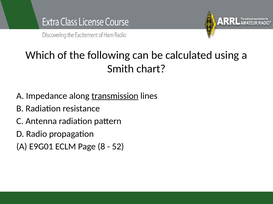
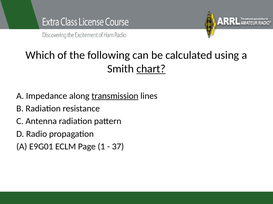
chart underline: none -> present (151, 69)
8: 8 -> 1 (101, 147)
52: 52 -> 37 (118, 147)
